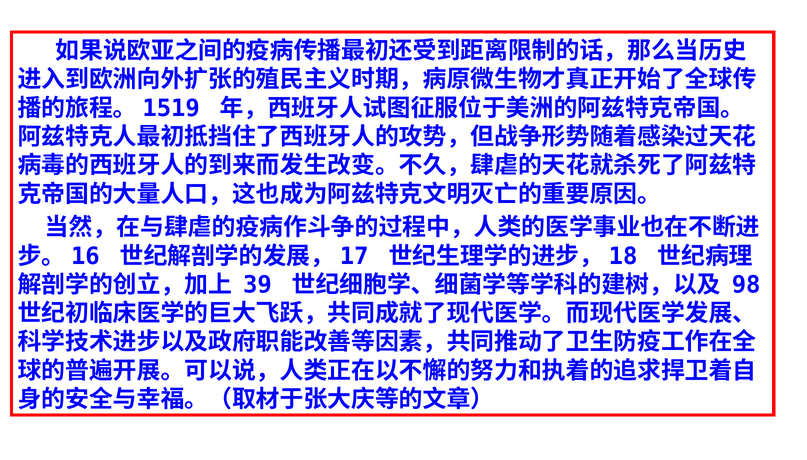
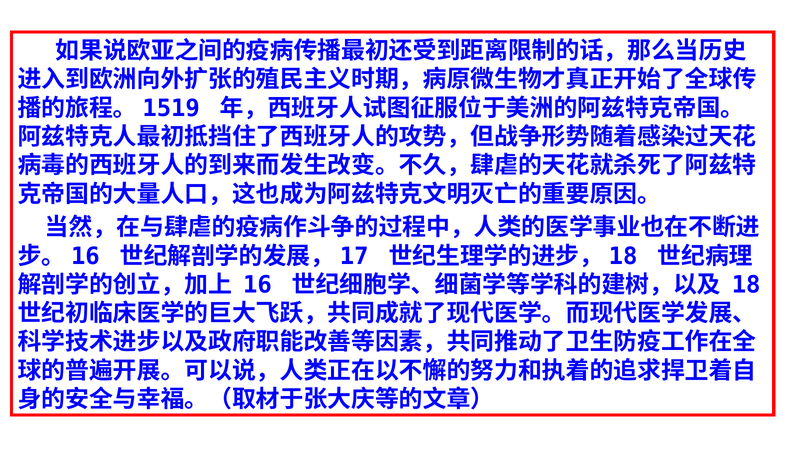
39: 39 -> 16 (257, 285)
98: 98 -> 18 (746, 285)
